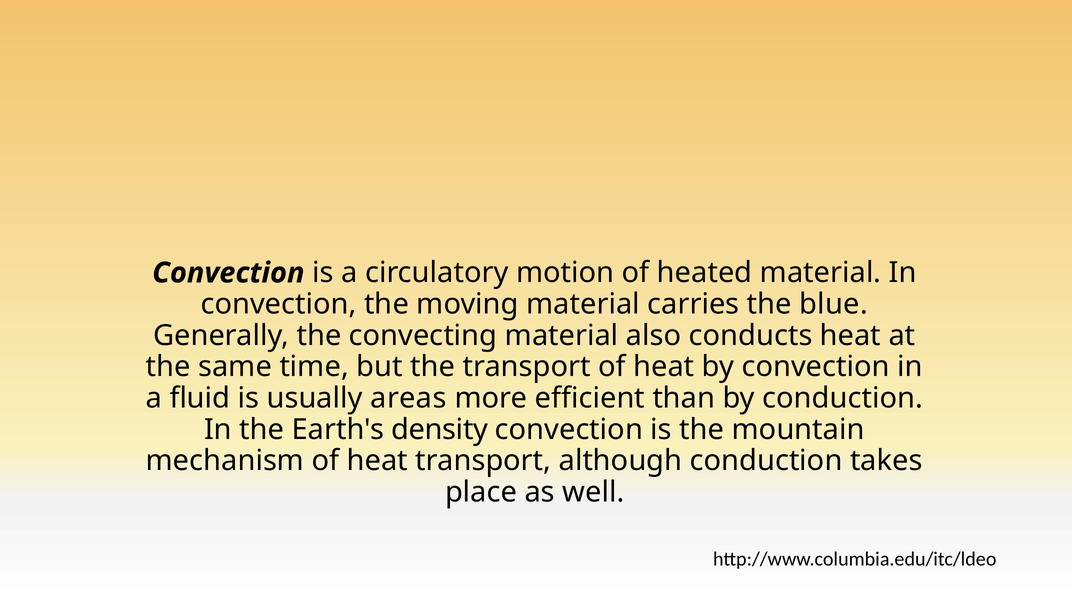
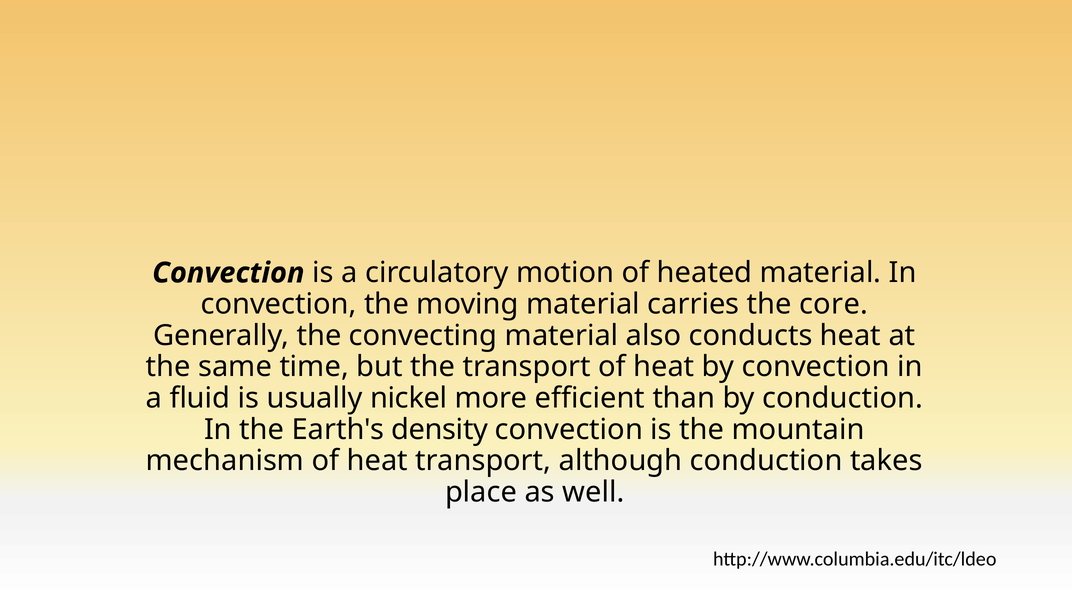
blue: blue -> core (834, 304)
areas: areas -> nickel (409, 398)
